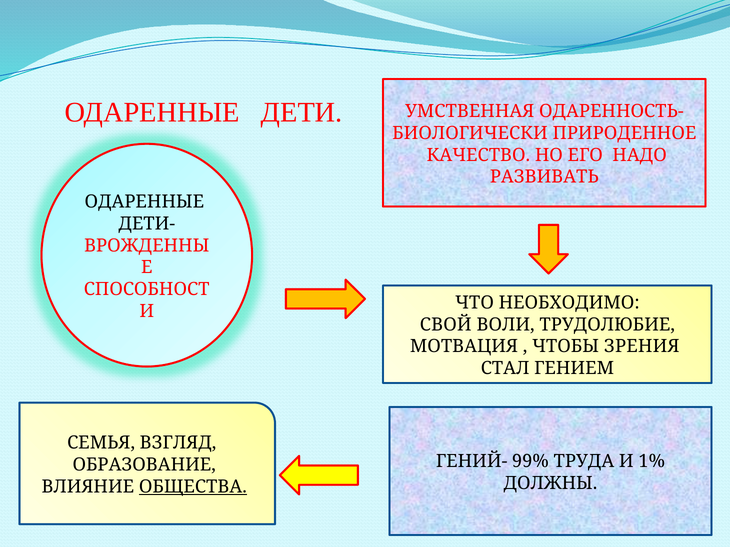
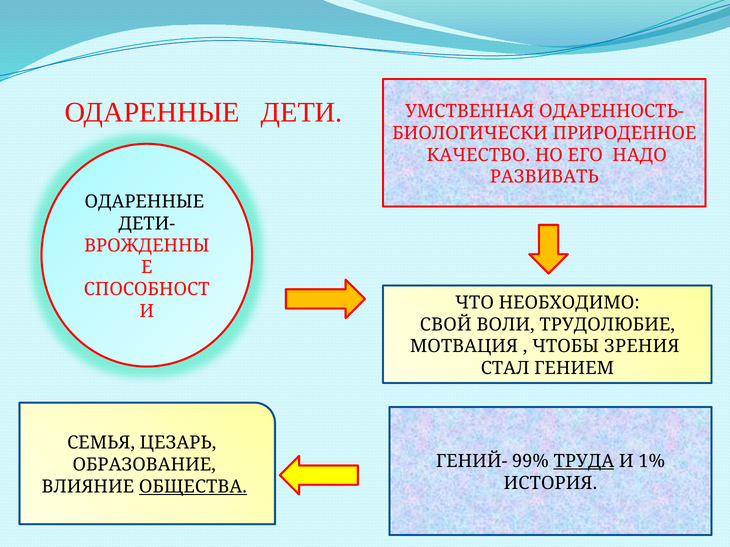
ВЗГЛЯД: ВЗГЛЯД -> ЦЕЗАРЬ (178, 443)
ТРУДА underline: none -> present (584, 462)
ДОЛЖНЫ: ДОЛЖНЫ -> ИСТОРИЯ (550, 484)
